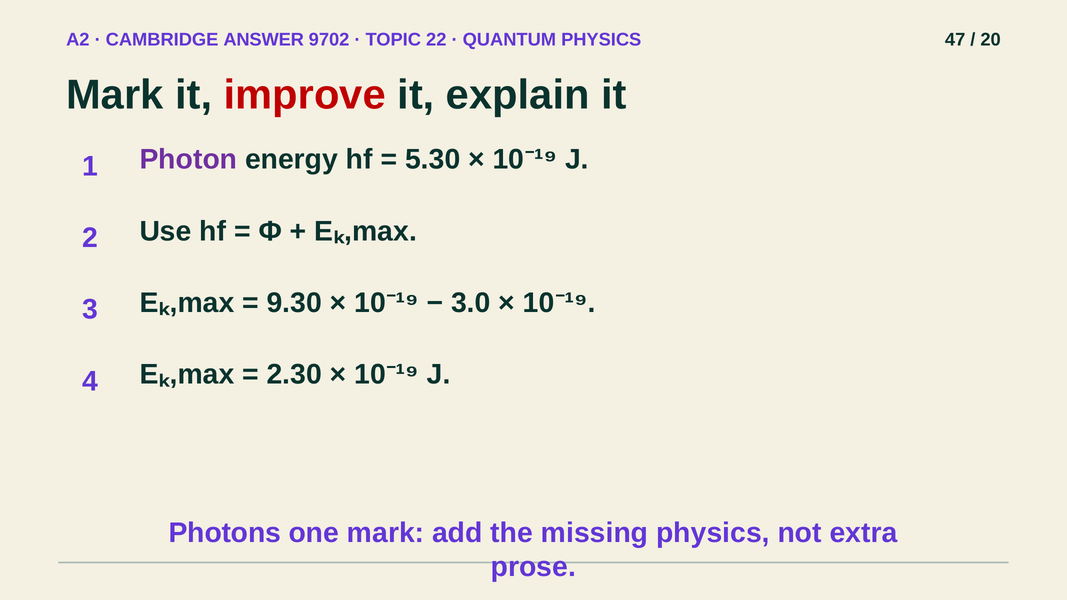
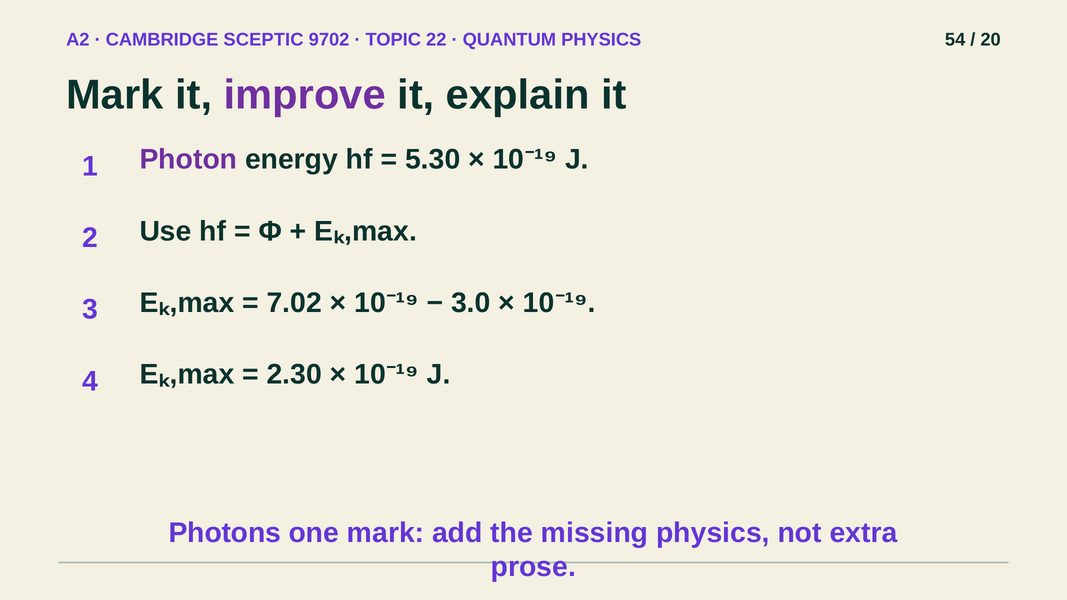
ANSWER: ANSWER -> SCEPTIC (263, 40)
47: 47 -> 54 (955, 40)
improve colour: red -> purple (305, 95)
9.30: 9.30 -> 7.02 (294, 303)
